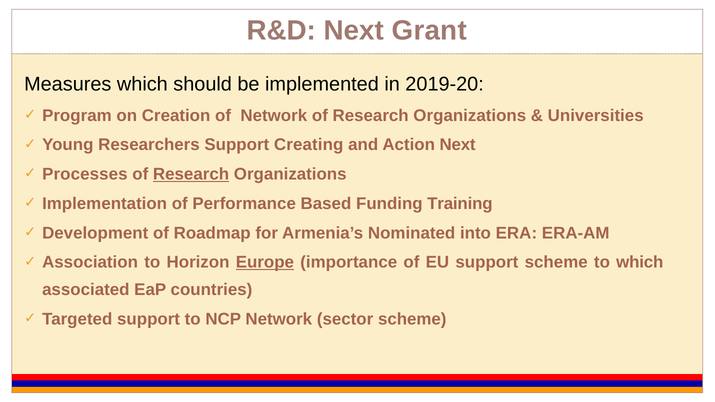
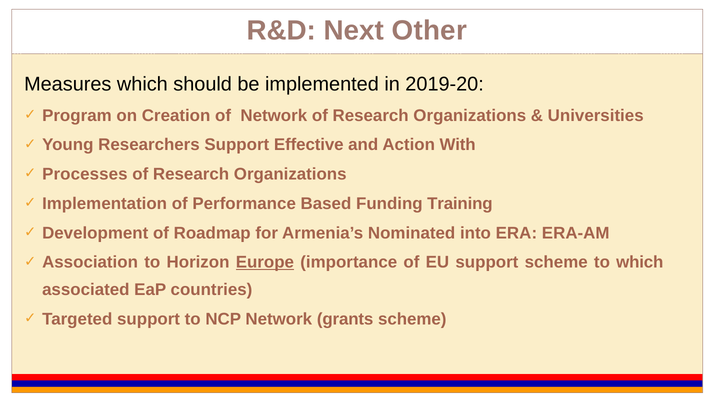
Grant: Grant -> Other (429, 31)
Creating: Creating -> Effective (309, 145)
Action Next: Next -> With (458, 145)
Research underline: present -> none (191, 174)
sector: sector -> grants (345, 319)
